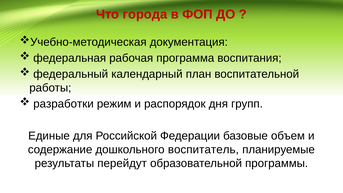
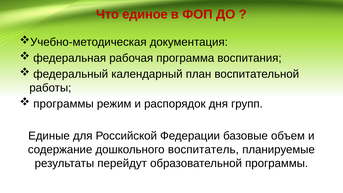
города: города -> единое (145, 14)
разработки: разработки -> программы (63, 104)
